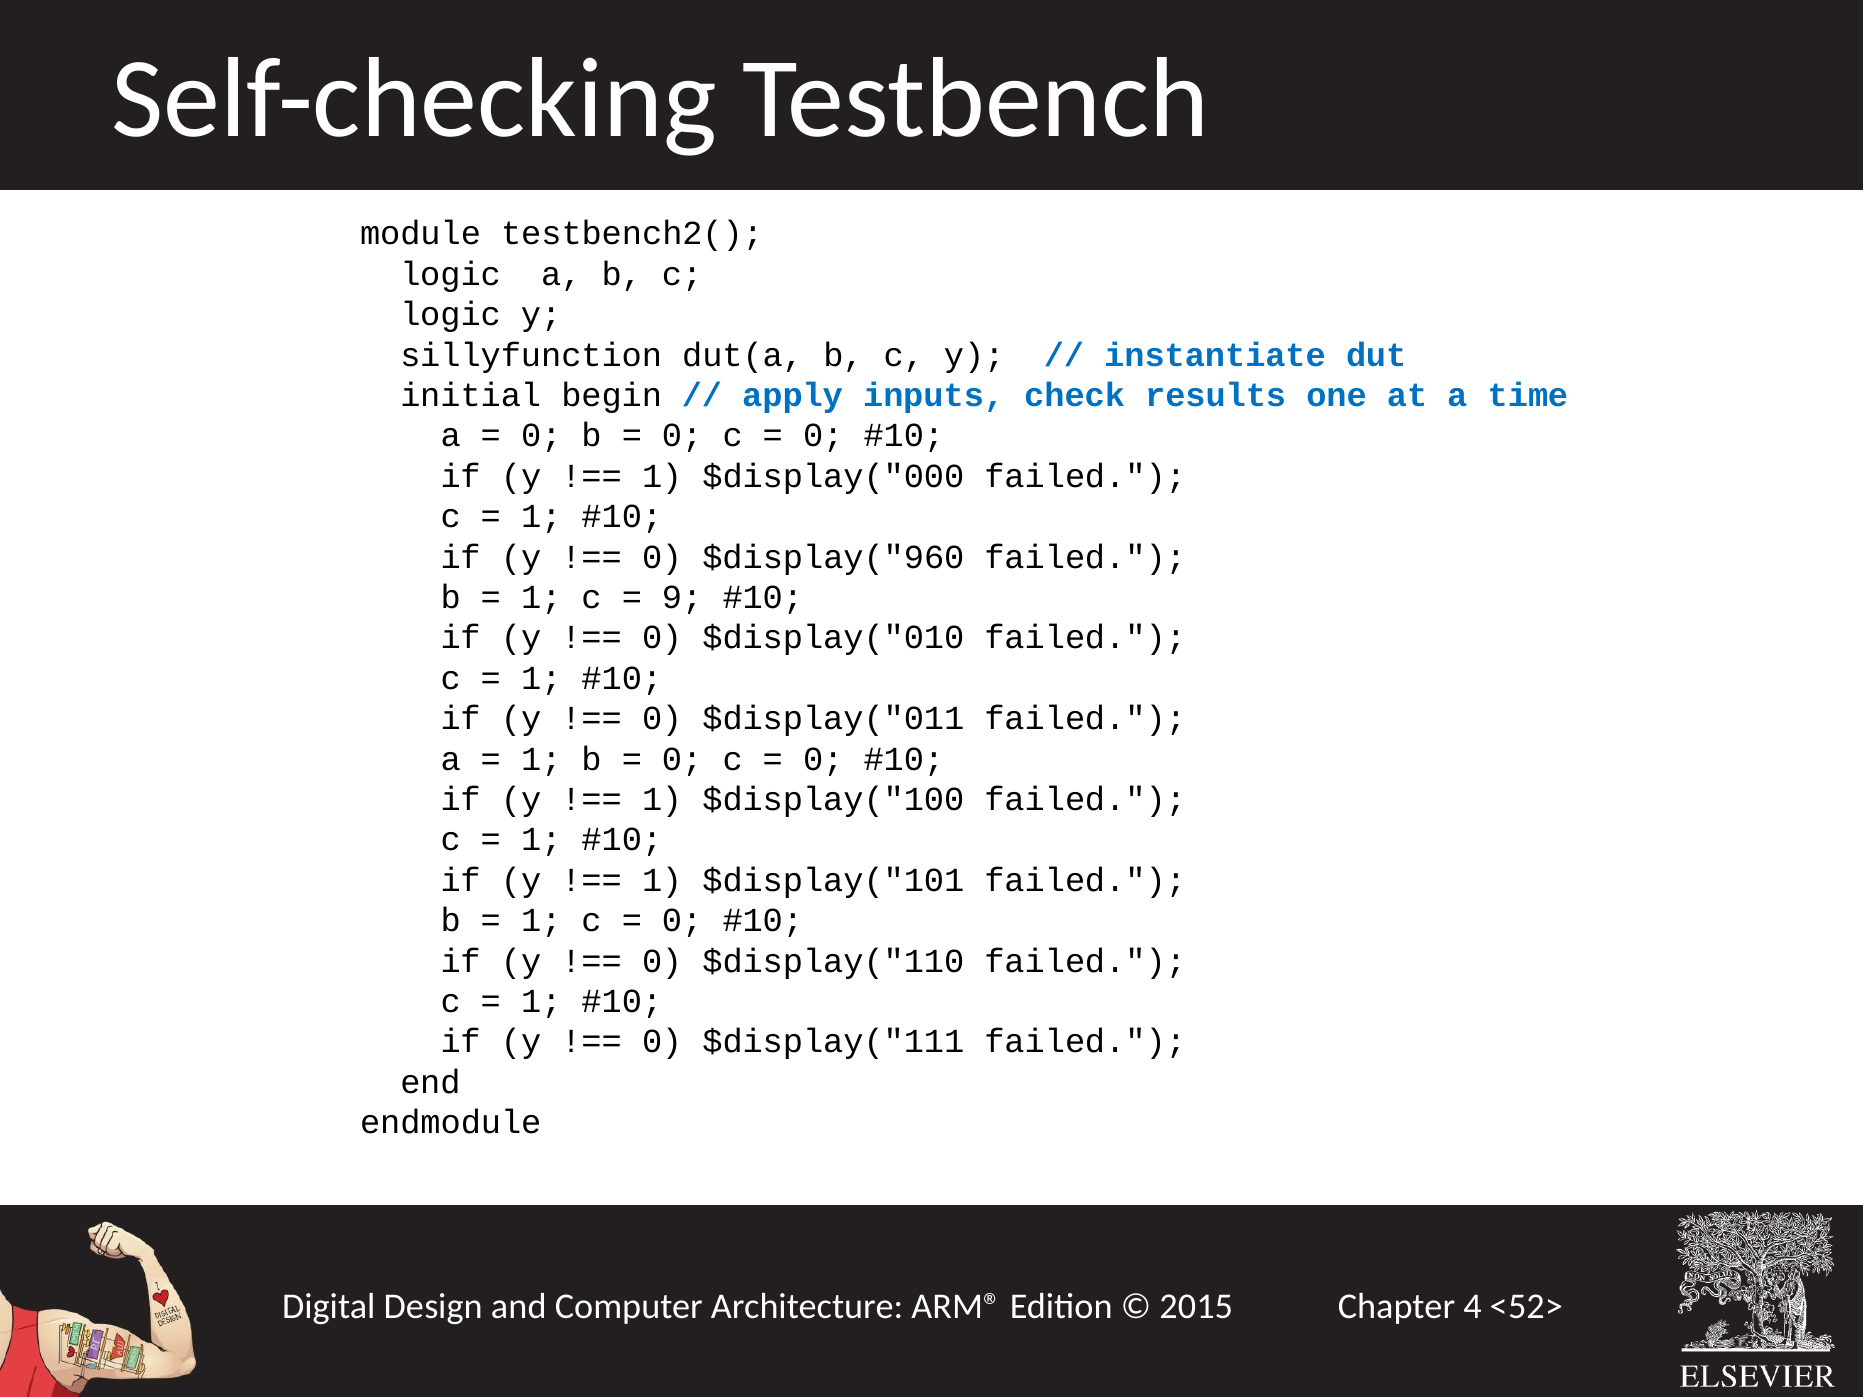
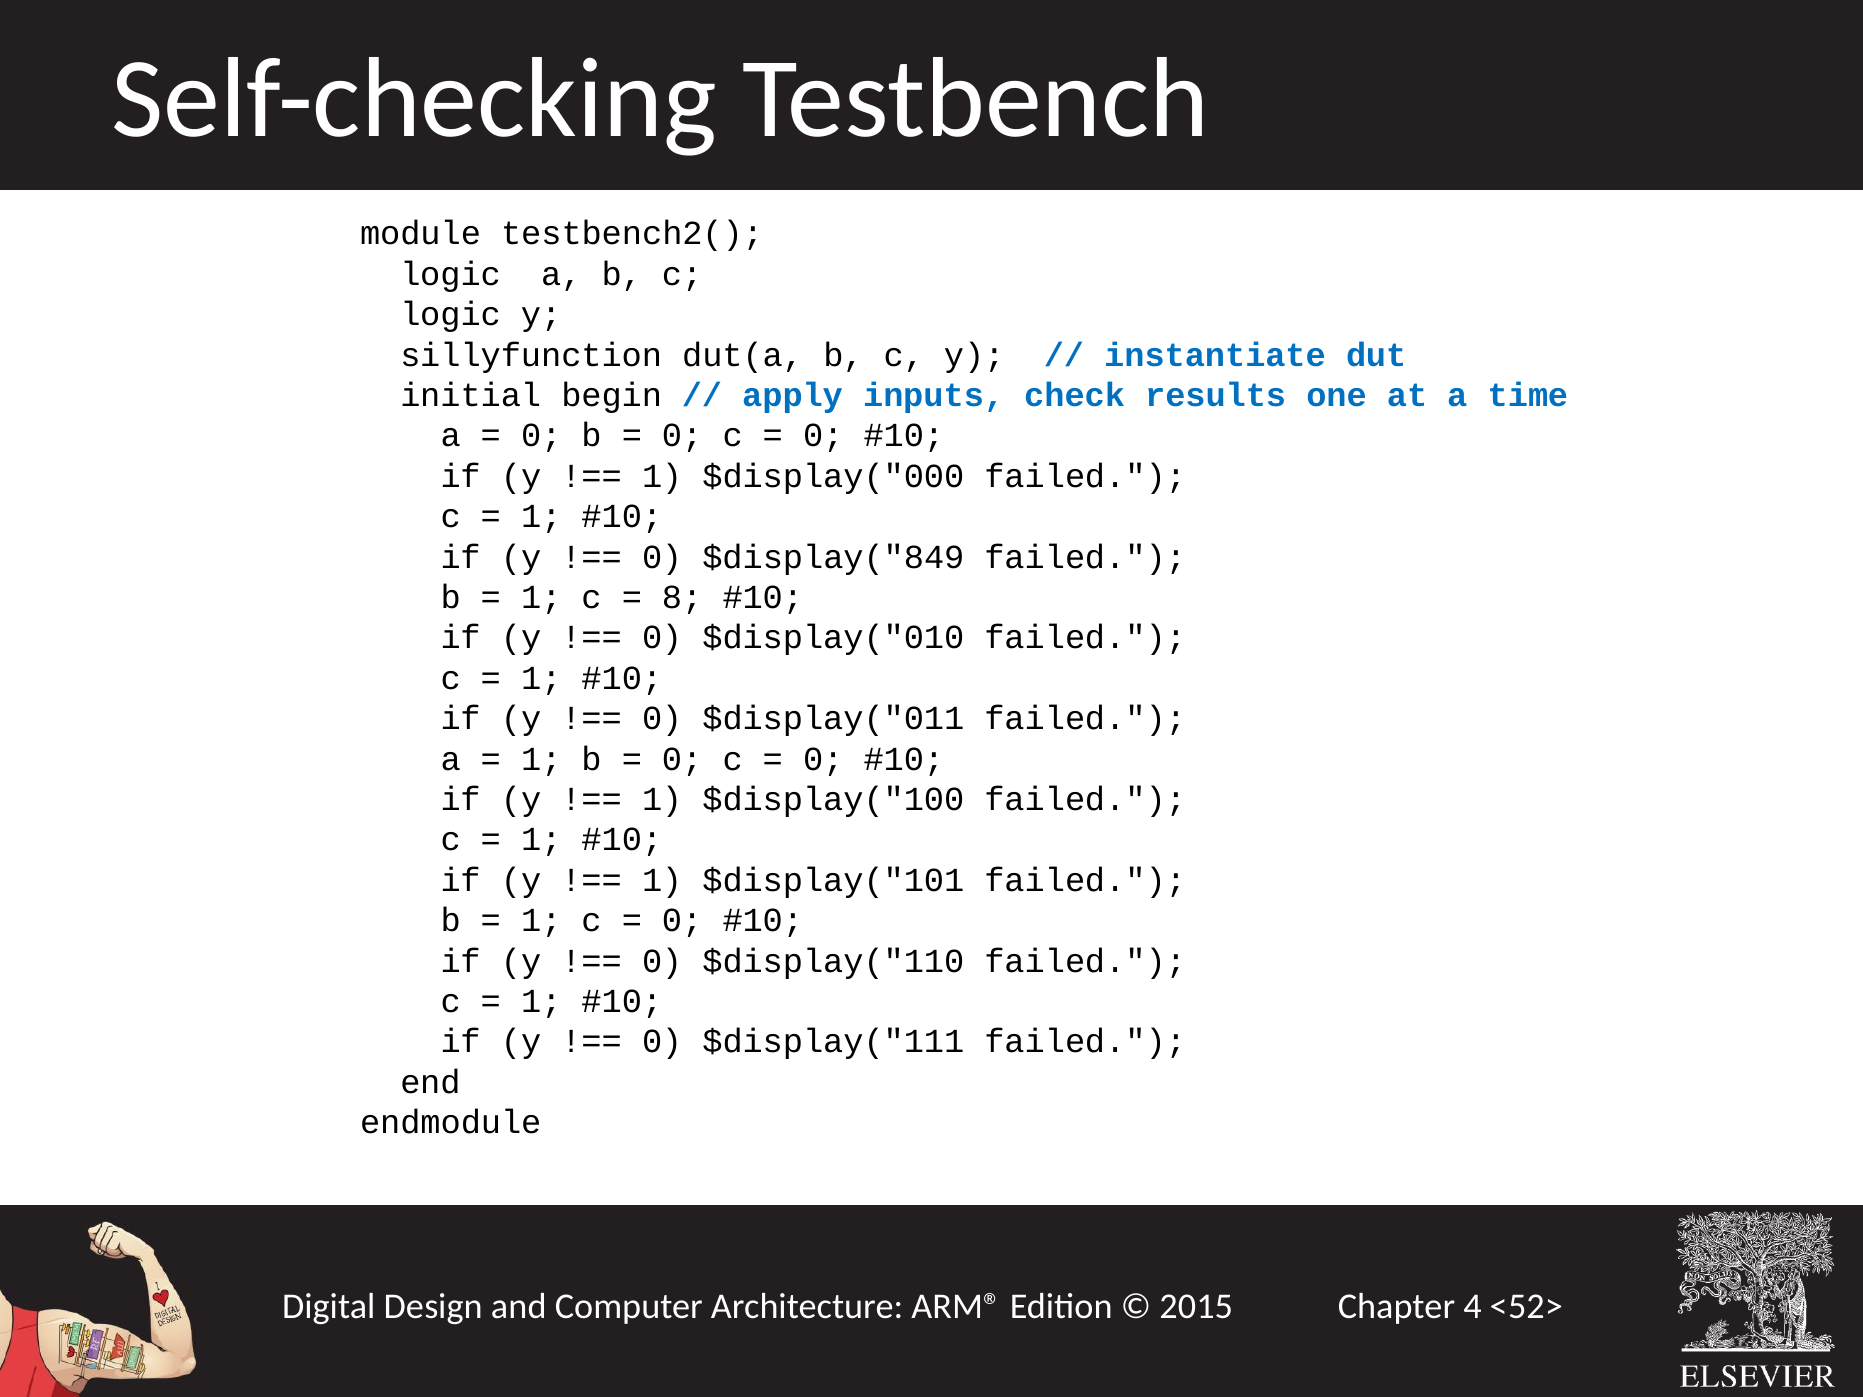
$display("960: $display("960 -> $display("849 (833, 557)
9: 9 -> 8 (682, 597)
